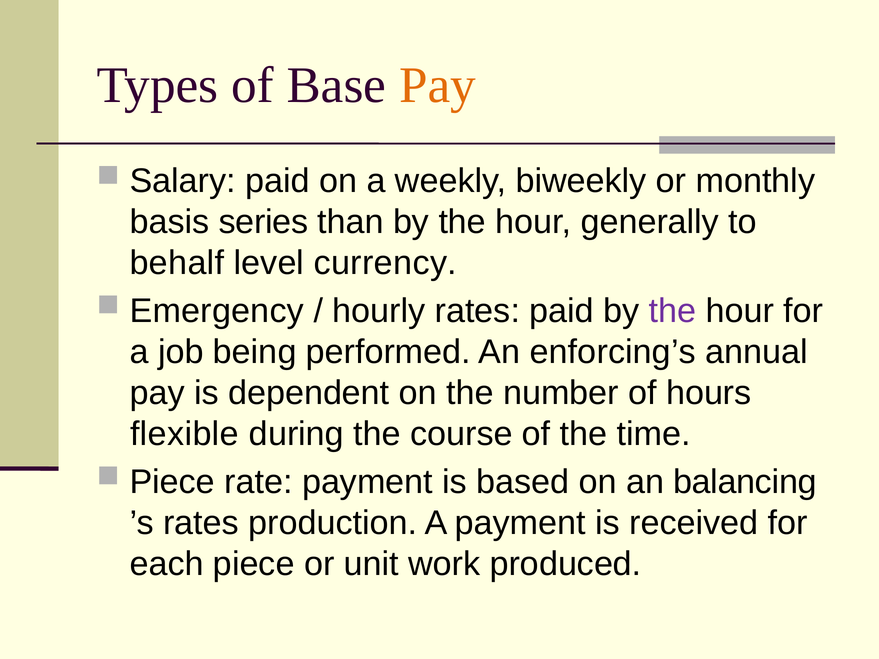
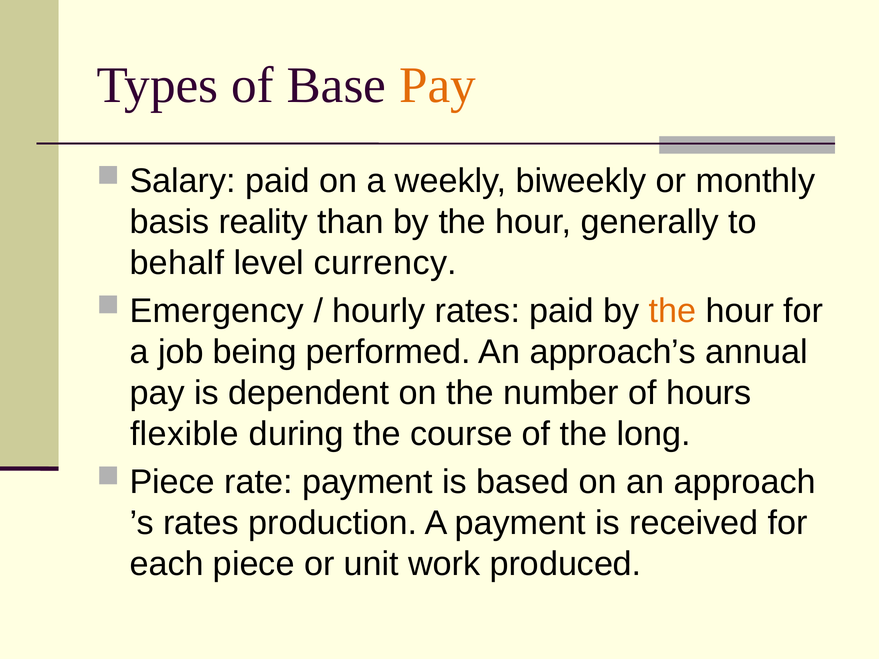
series: series -> reality (263, 222)
the colour: purple -> orange (673, 311)
enforcing’s: enforcing’s -> approach’s (613, 352)
time: time -> long (654, 434)
balancing: balancing -> approach (745, 482)
